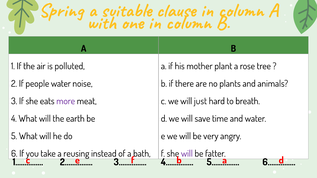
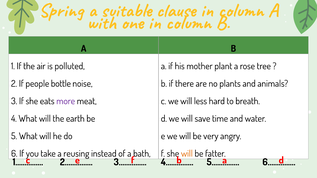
people water: water -> bottle (61, 84)
just: just -> less (200, 101)
will colour: purple -> orange (187, 154)
